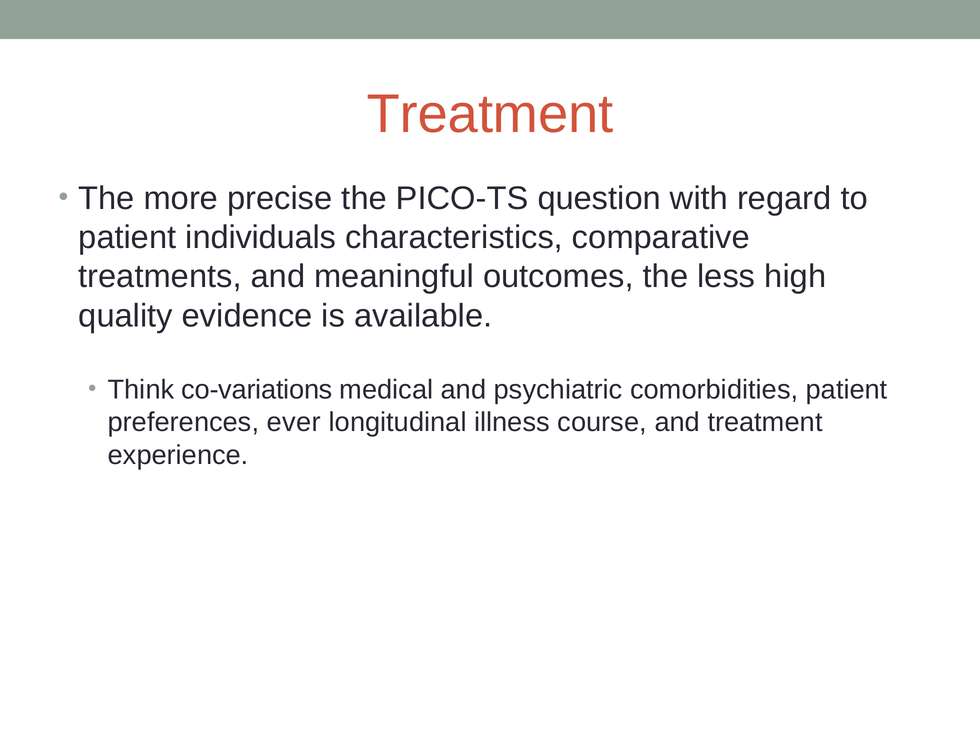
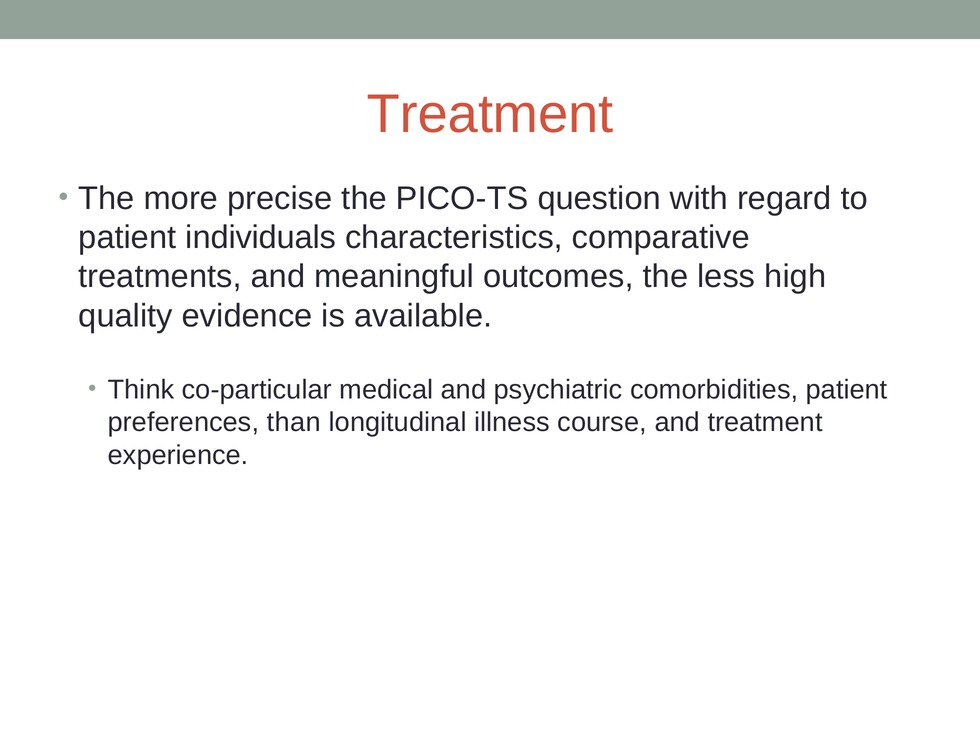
co-variations: co-variations -> co-particular (257, 390)
ever: ever -> than (294, 422)
